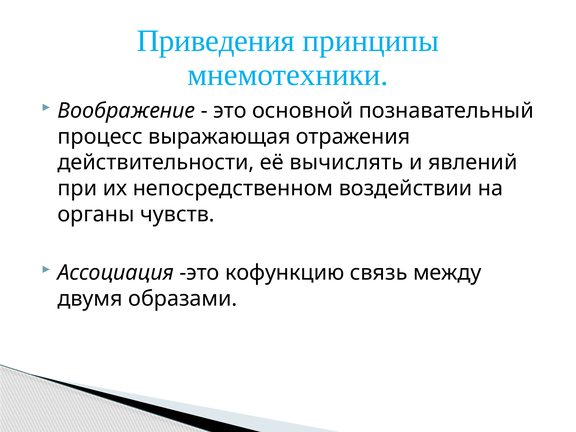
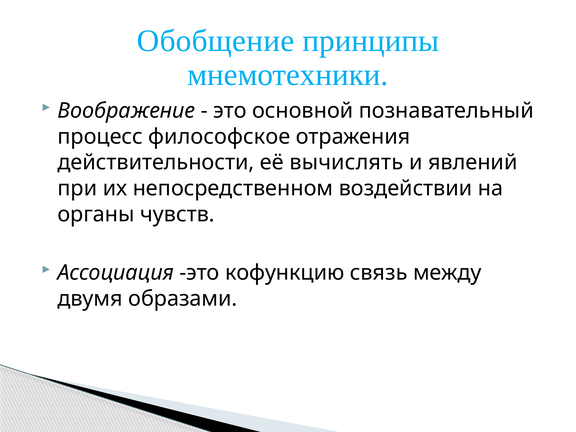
Приведения: Приведения -> Обобщение (216, 41)
выражающая: выражающая -> философское (219, 137)
